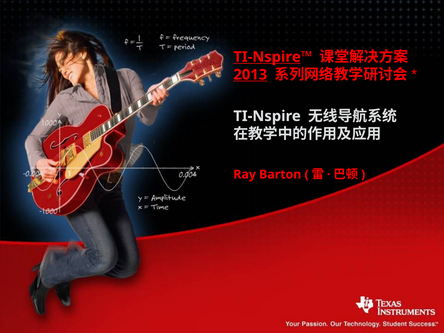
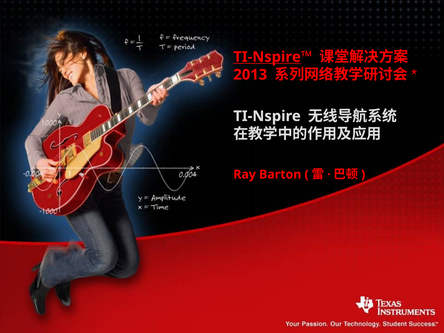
2013 underline: present -> none (250, 75)
